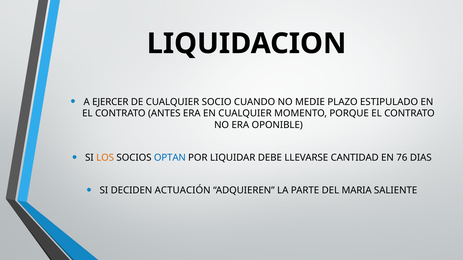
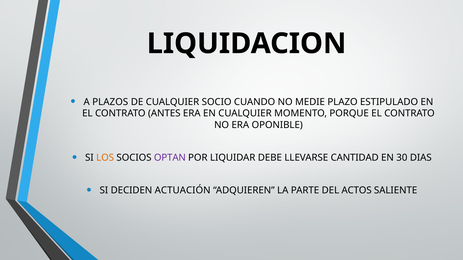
EJERCER: EJERCER -> PLAZOS (110, 102)
OPTAN colour: blue -> purple (170, 158)
76: 76 -> 30 (402, 158)
MARIA: MARIA -> ACTOS (357, 191)
